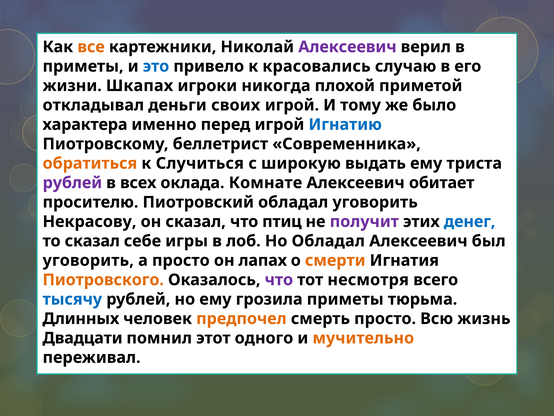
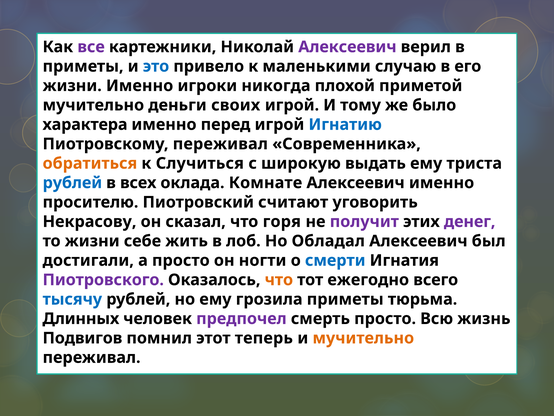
все colour: orange -> purple (91, 47)
красовались: красовались -> маленькими (317, 66)
жизни Шкапах: Шкапах -> Именно (140, 86)
откладывал: откладывал -> мучительно (93, 105)
Пиотровскому беллетрист: беллетрист -> переживал (220, 144)
рублей colour: purple -> blue (72, 183)
Алексеевич обитает: обитает -> именно (442, 183)
Пиотровский обладал: обладал -> считают (293, 202)
птиц: птиц -> горя (282, 221)
денег colour: blue -> purple (470, 221)
то сказал: сказал -> жизни (92, 241)
игры: игры -> жить (187, 241)
уговорить: уговорить -> достигали (88, 260)
лапах: лапах -> ногти (263, 260)
смерти colour: orange -> blue (335, 260)
Пиотровского colour: orange -> purple (103, 280)
что colour: purple -> orange (279, 280)
несмотря: несмотря -> ежегодно (368, 280)
предпочел colour: orange -> purple (241, 318)
Двадцати: Двадцати -> Подвигов (82, 338)
одного: одного -> теперь (264, 338)
